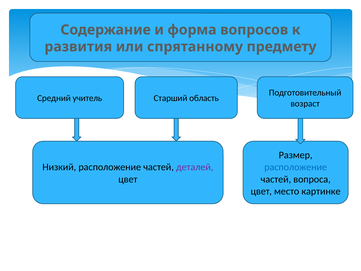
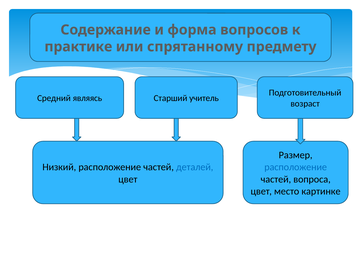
развития: развития -> практике (78, 47)
учитель: учитель -> являясь (87, 98)
область: область -> учитель (204, 98)
деталей colour: purple -> blue (195, 167)
